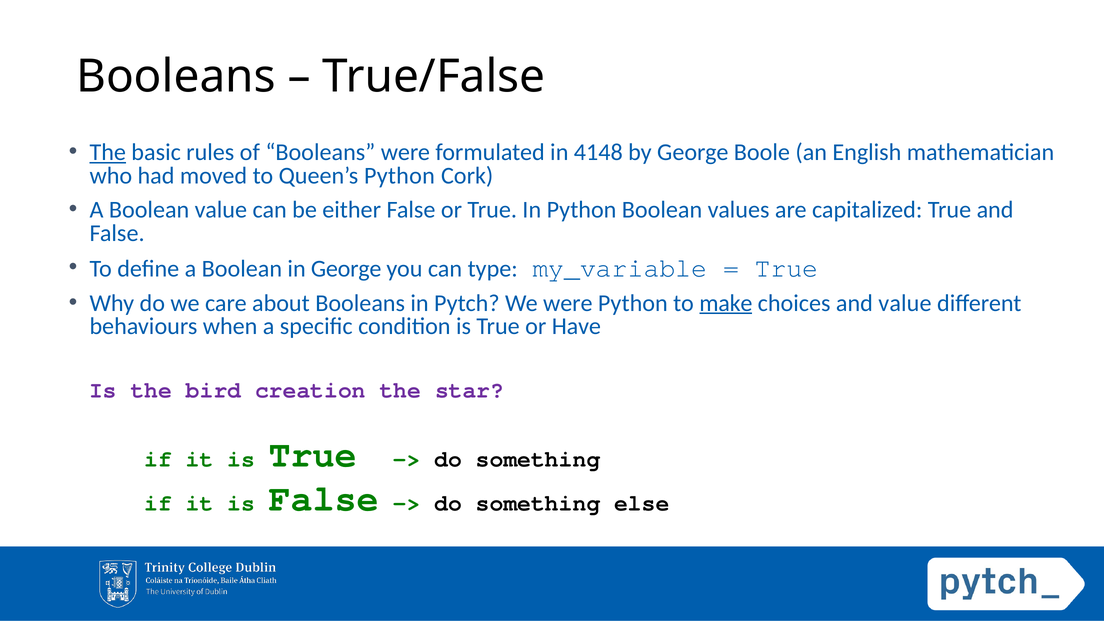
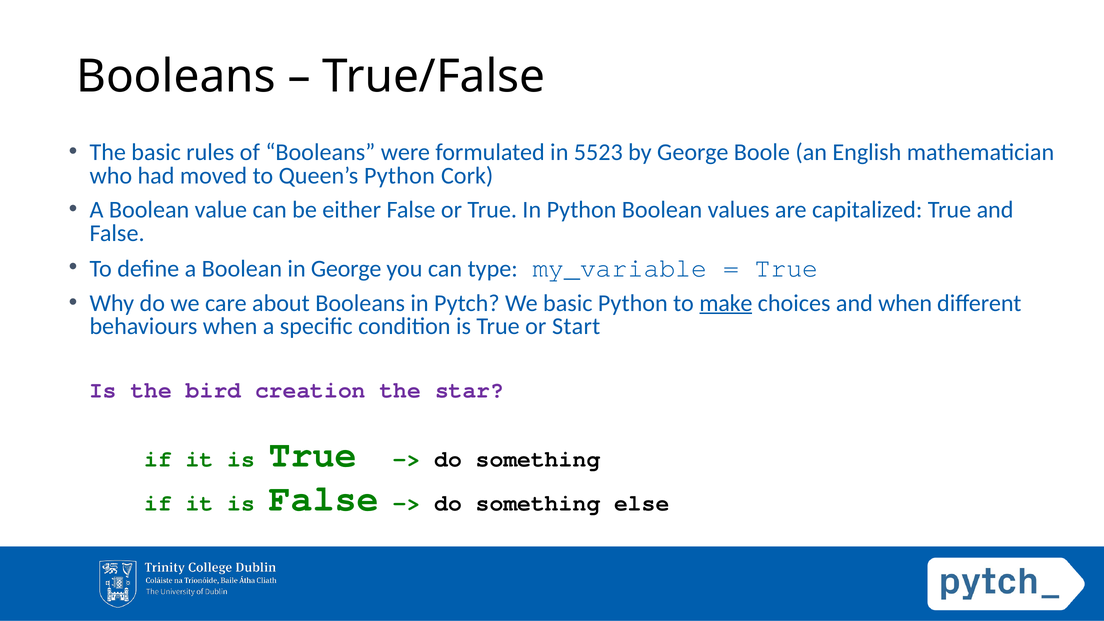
The underline: present -> none (108, 152)
4148: 4148 -> 5523 (598, 152)
We were: were -> basic (568, 303)
and value: value -> when (905, 303)
Have: Have -> Start (576, 327)
